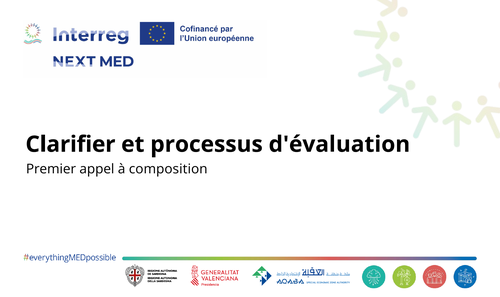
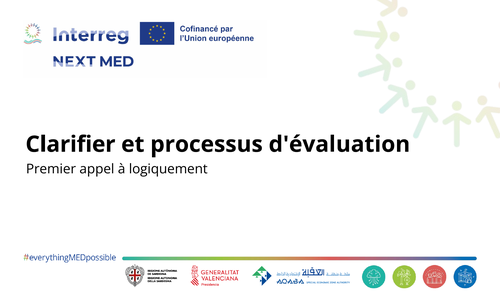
composition: composition -> logiquement (168, 169)
